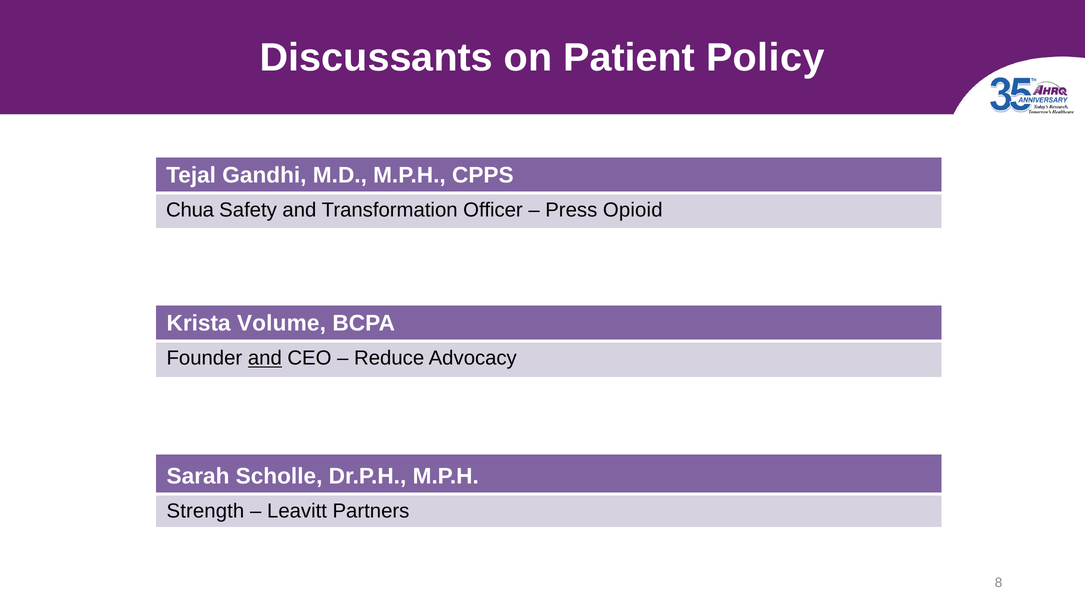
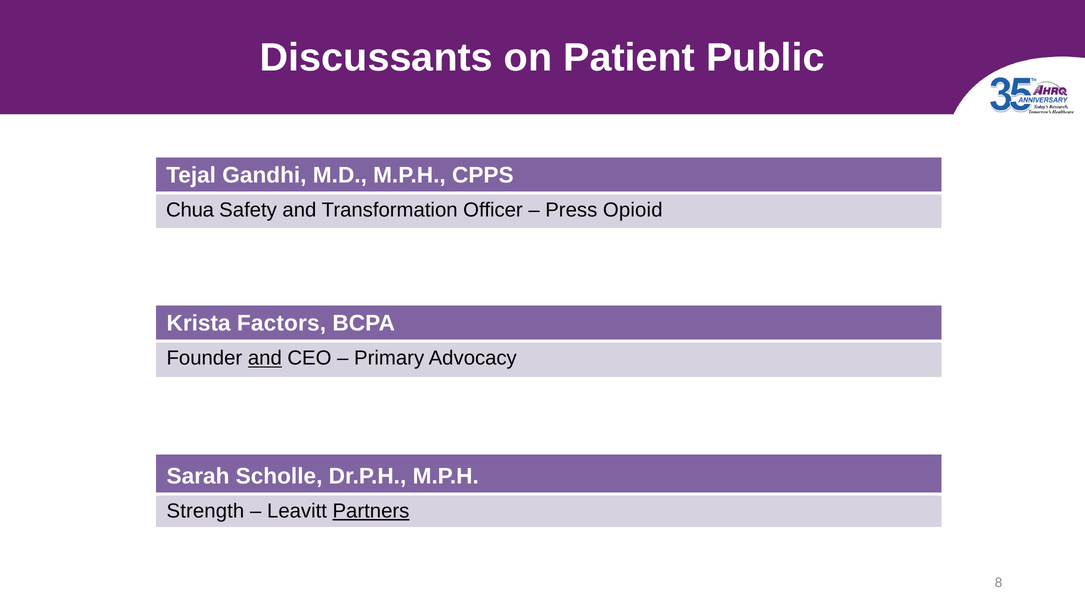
Policy: Policy -> Public (765, 58)
Volume: Volume -> Factors (281, 324)
Reduce: Reduce -> Primary (389, 358)
Partners underline: none -> present (371, 511)
